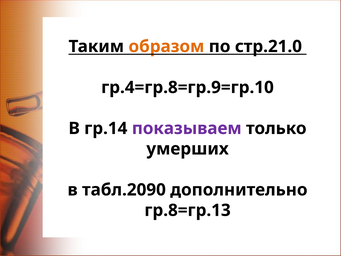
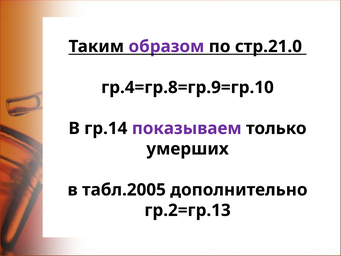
образом colour: orange -> purple (166, 46)
табл.2090: табл.2090 -> табл.2005 (124, 190)
гр.8=гр.13: гр.8=гр.13 -> гр.2=гр.13 (188, 210)
